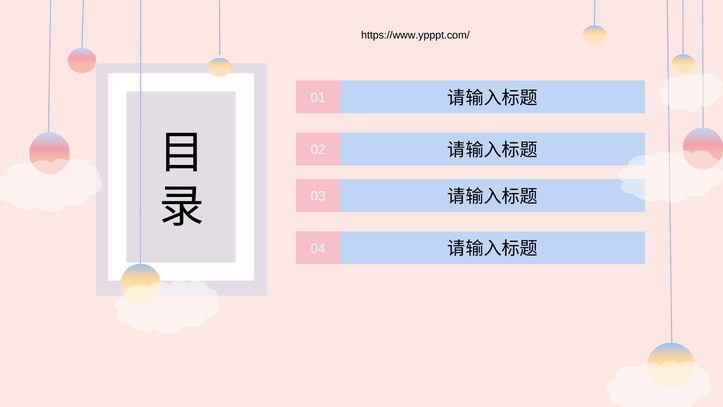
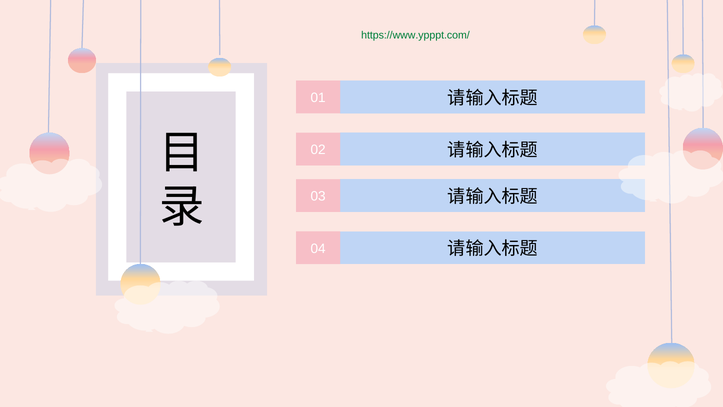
https://www.ypppt.com/ colour: black -> green (415, 35)
